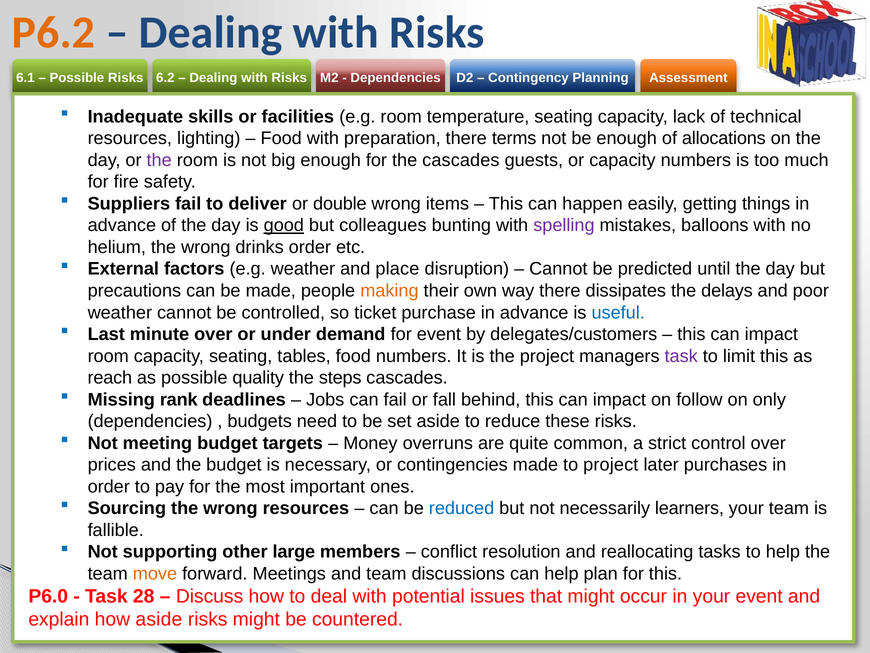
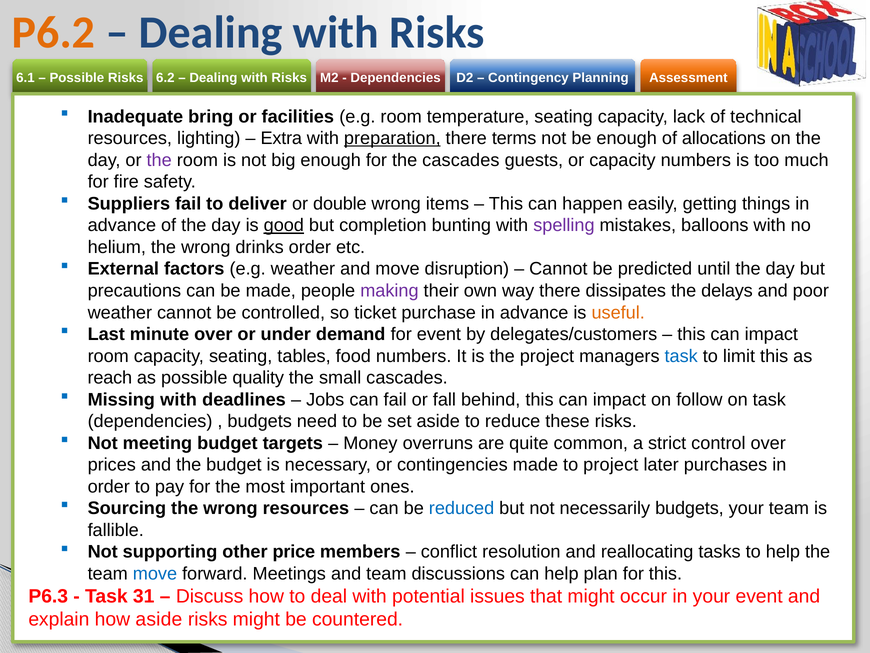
skills: skills -> bring (211, 117)
Food: Food -> Extra (281, 138)
preparation underline: none -> present (392, 138)
colleagues: colleagues -> completion (383, 225)
and place: place -> move (397, 269)
making colour: orange -> purple (389, 291)
useful colour: blue -> orange (618, 312)
task colour: purple -> blue (681, 356)
steps: steps -> small (340, 378)
Missing rank: rank -> with (179, 399)
on only: only -> task (769, 399)
necessarily learners: learners -> budgets (689, 508)
large: large -> price (294, 552)
move colour: orange -> blue (155, 573)
P6.0: P6.0 -> P6.3 (48, 596)
28: 28 -> 31 (144, 596)
